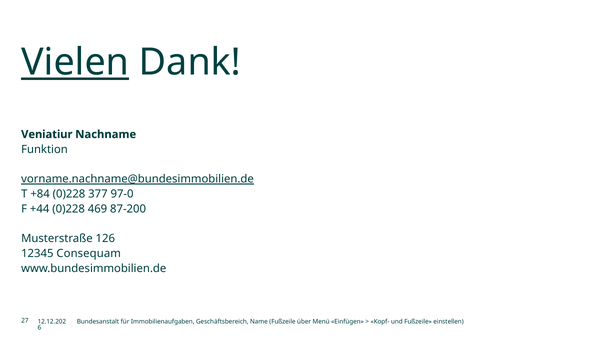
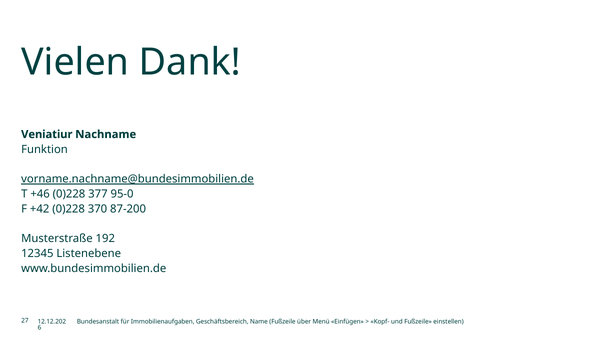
Vielen underline: present -> none (75, 63)
+84: +84 -> +46 (40, 194)
97-0: 97-0 -> 95-0 (122, 194)
+44: +44 -> +42 (40, 209)
469: 469 -> 370 (98, 209)
126: 126 -> 192 (105, 239)
Consequam: Consequam -> Listenebene (89, 254)
